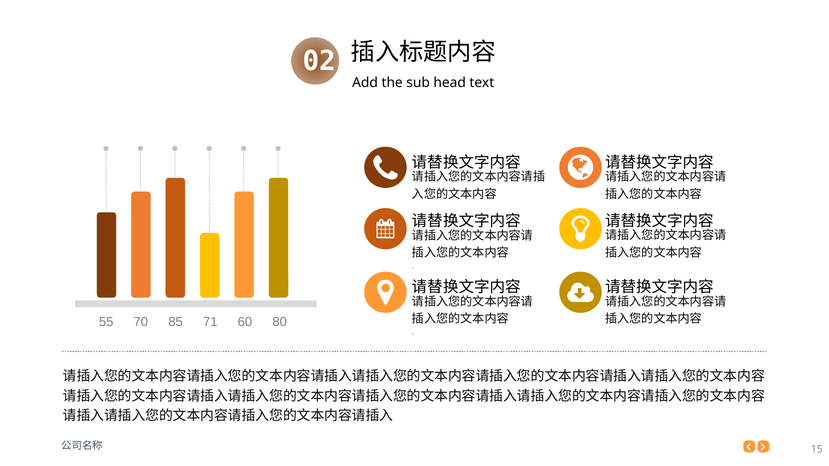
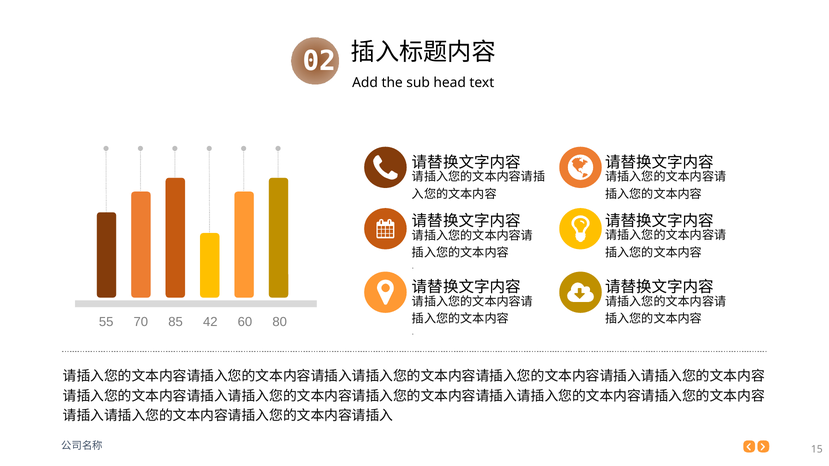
71: 71 -> 42 (210, 322)
